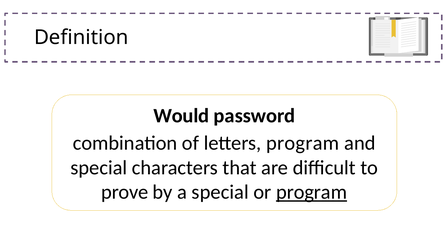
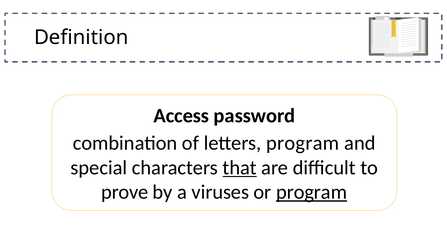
Would: Would -> Access (181, 116)
that underline: none -> present (240, 168)
a special: special -> viruses (220, 193)
